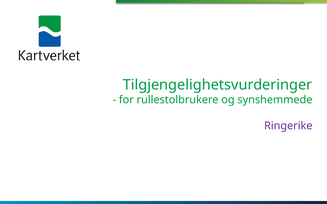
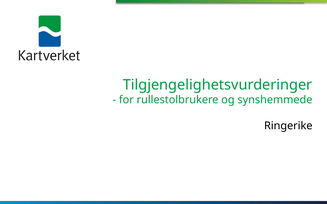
Ringerike colour: purple -> black (288, 126)
